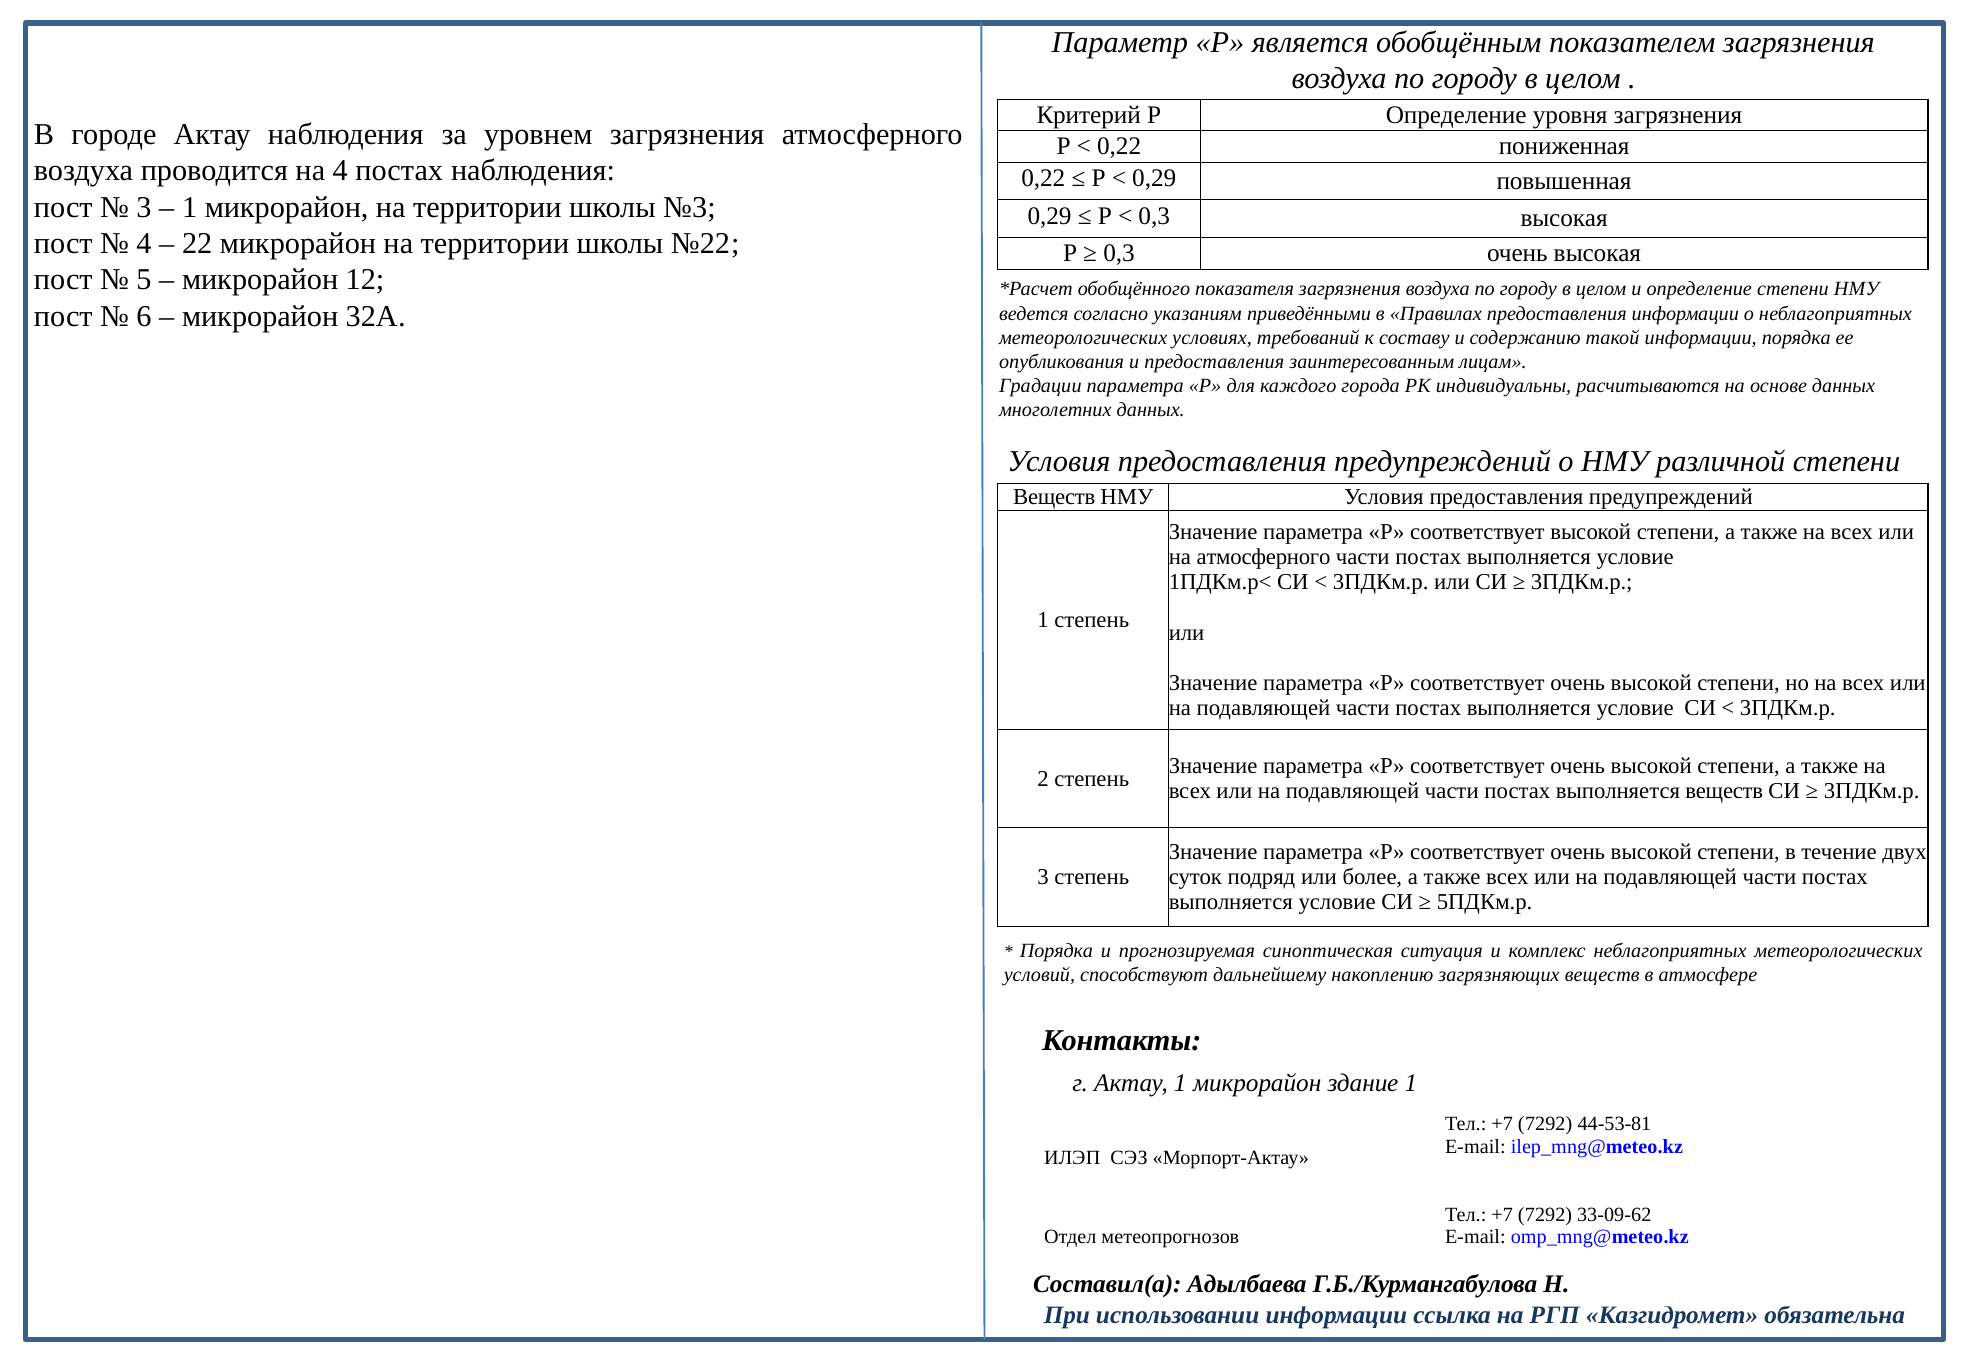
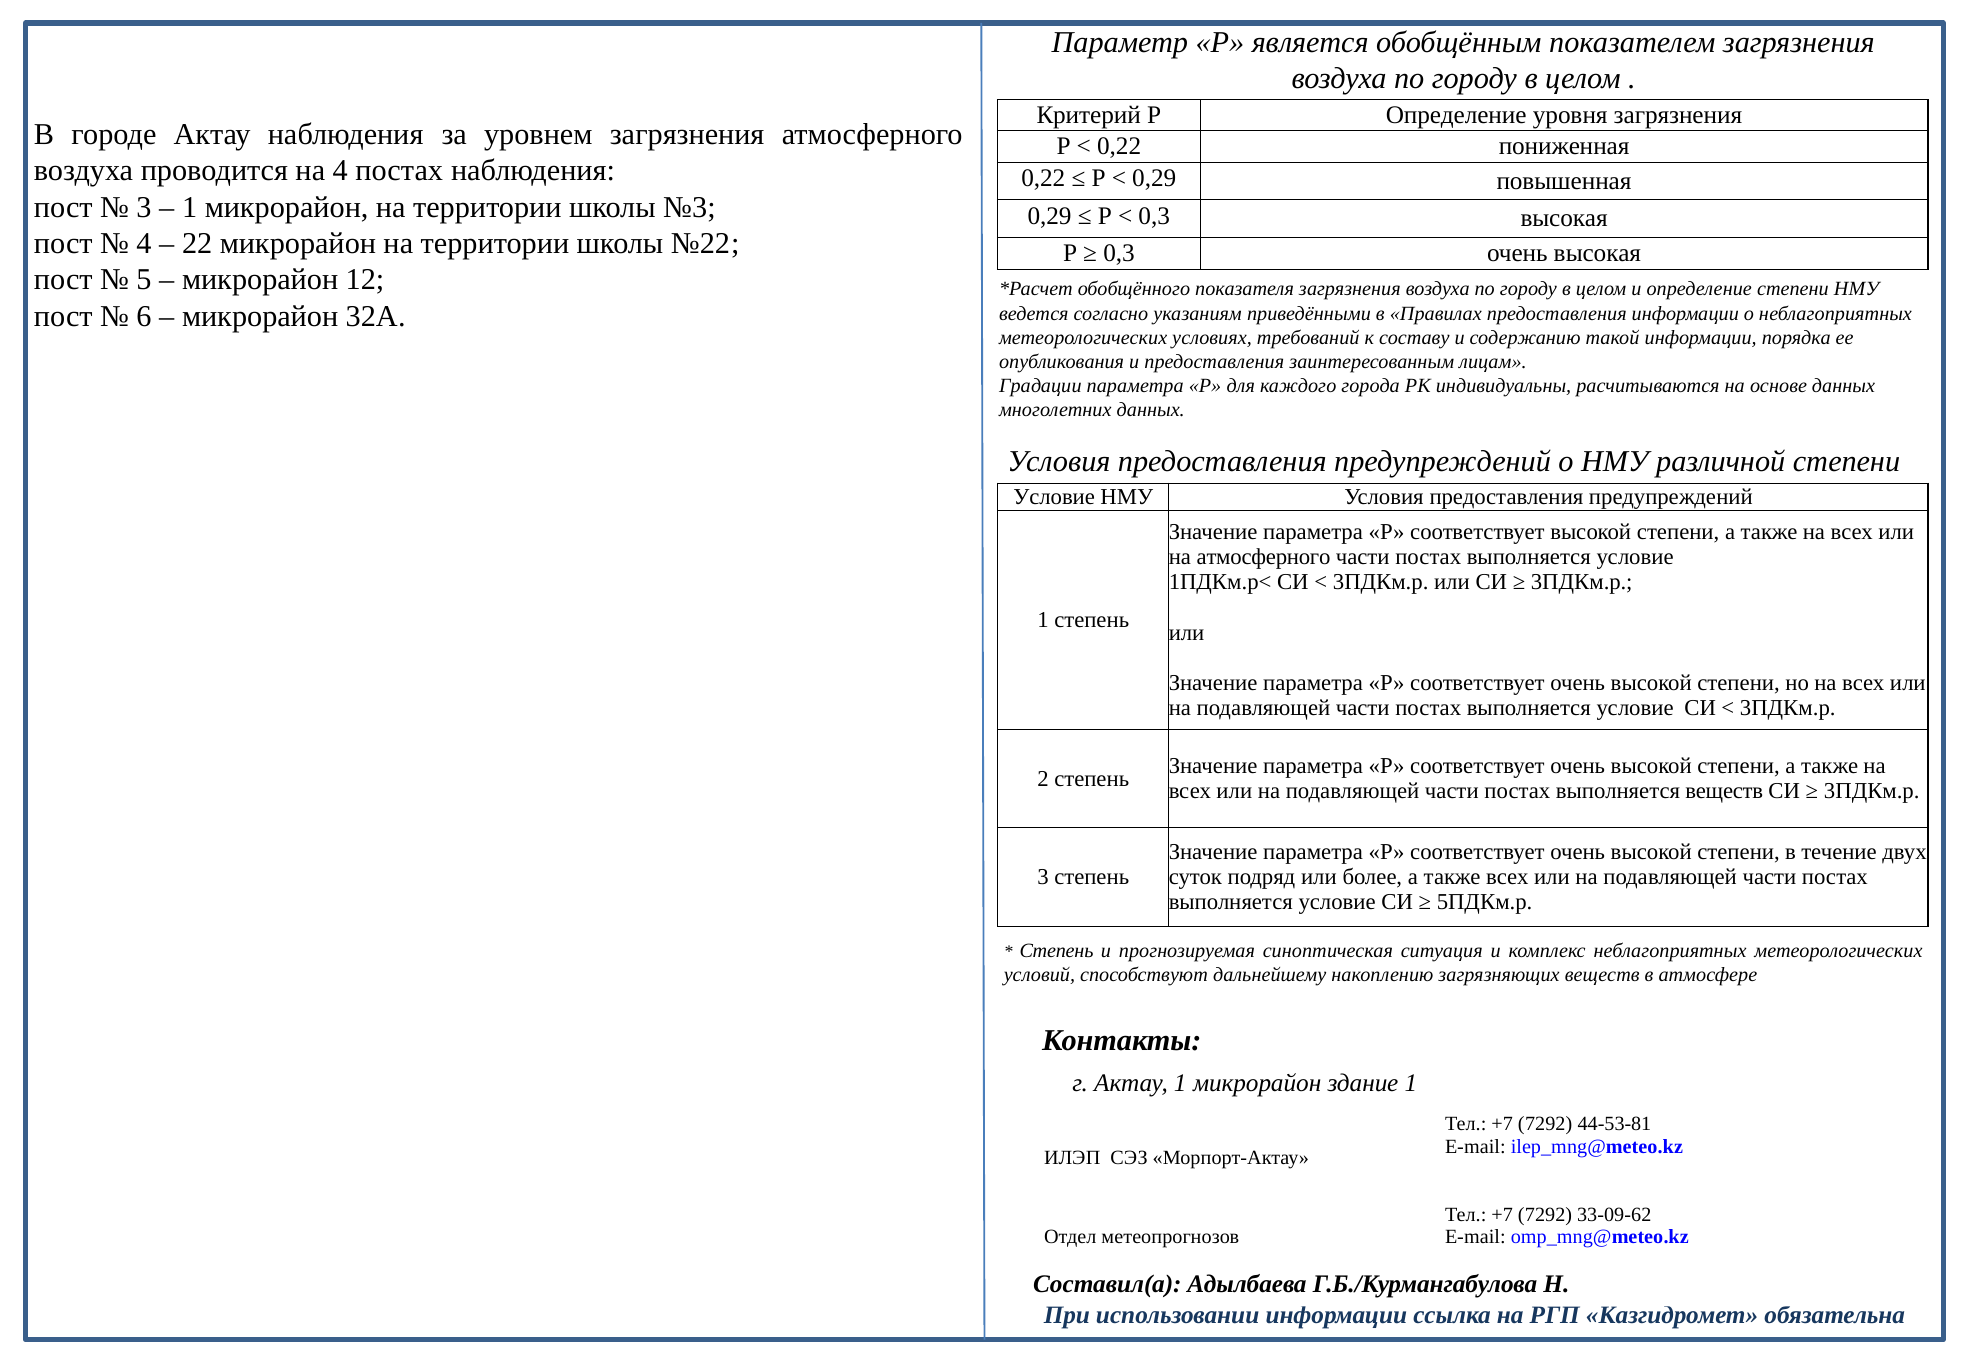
Веществ: Веществ -> Условие (1054, 497)
Порядка: Порядка -> Степень (1056, 950)
